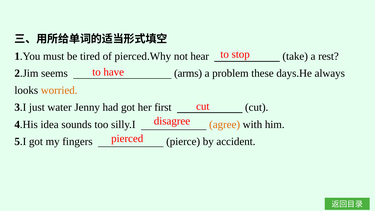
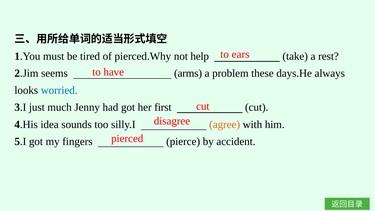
stop: stop -> ears (241, 54)
hear: hear -> help (200, 56)
worried colour: orange -> blue (59, 90)
water: water -> much (60, 107)
